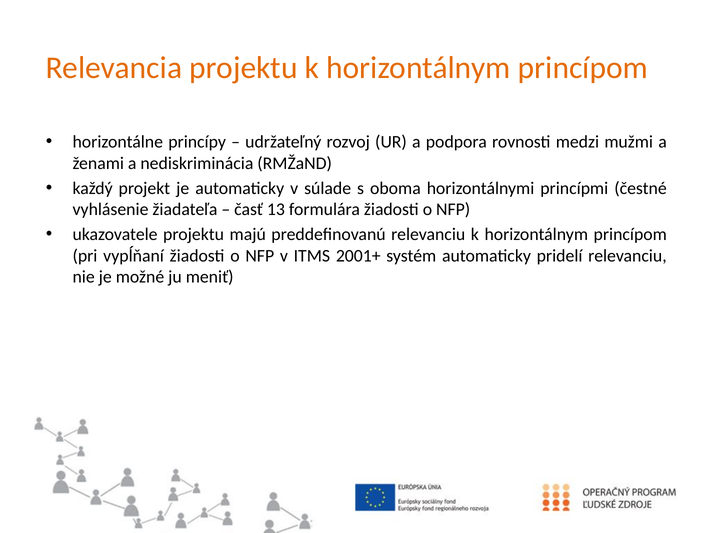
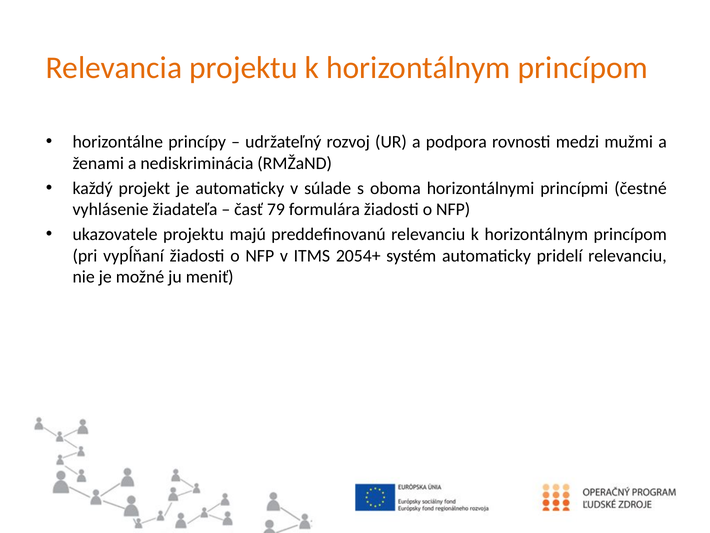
13: 13 -> 79 (276, 209)
2001+: 2001+ -> 2054+ (358, 256)
